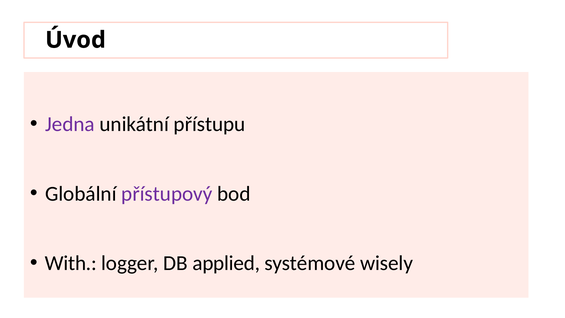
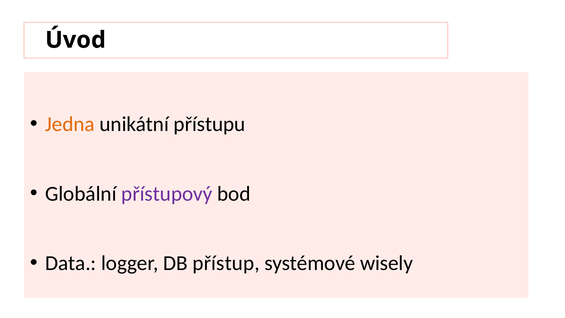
Jedna colour: purple -> orange (70, 124)
With: With -> Data (71, 263)
applied: applied -> přístup (226, 263)
